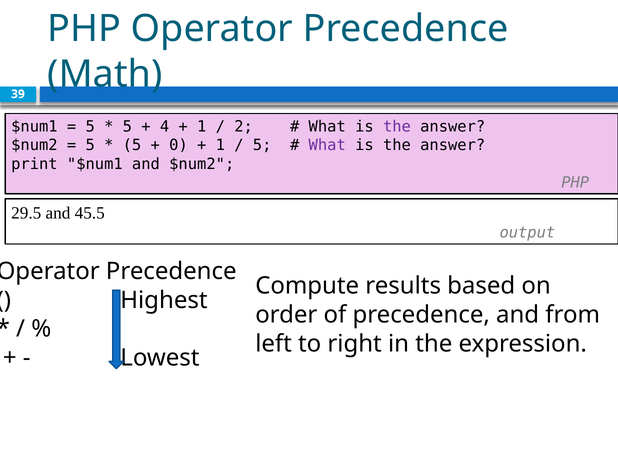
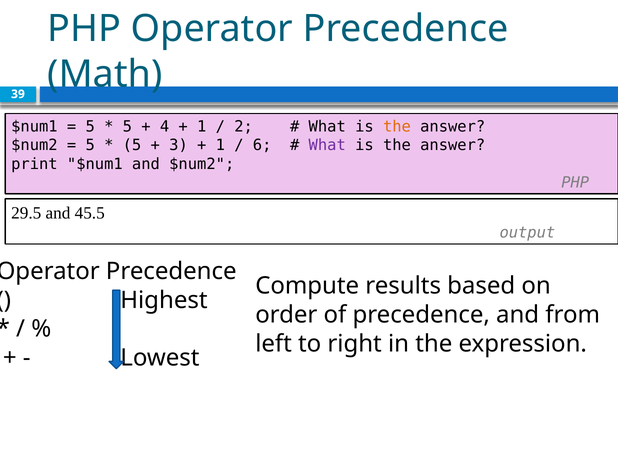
the colour: purple -> orange (397, 127)
0: 0 -> 3 (179, 145)
5: 5 -> 6 (262, 145)
